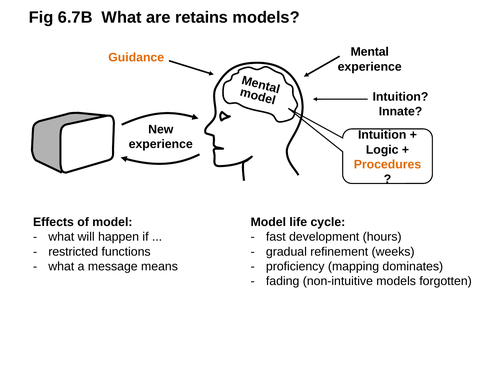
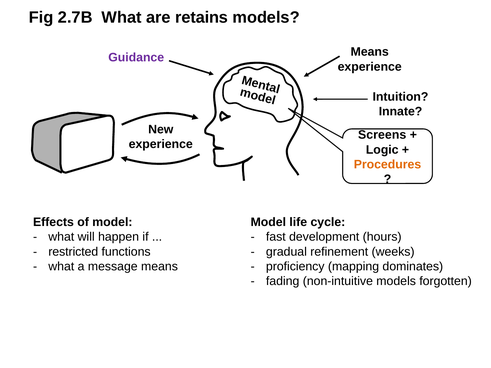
6.7B: 6.7B -> 2.7B (75, 18)
Mental: Mental -> Means (370, 52)
Guidance colour: orange -> purple (136, 57)
Intuition: Intuition -> Screens (382, 135)
